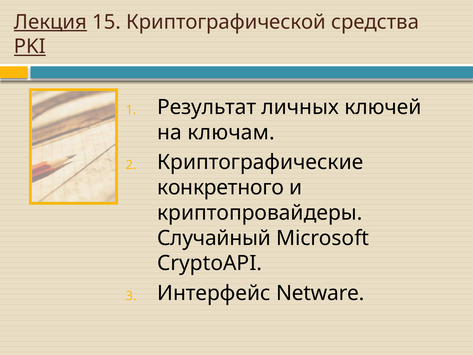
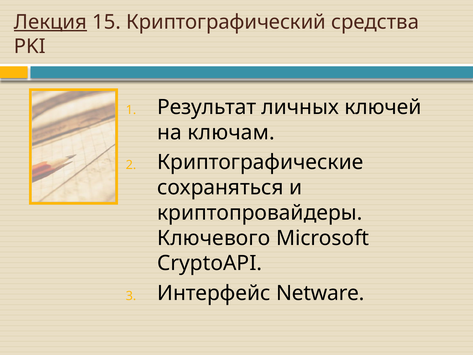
Криптографической: Криптографической -> Криптографический (226, 22)
PKI underline: present -> none (30, 46)
конкретного: конкретного -> сохраняться (220, 187)
Случайный: Случайный -> Ключевого (214, 238)
